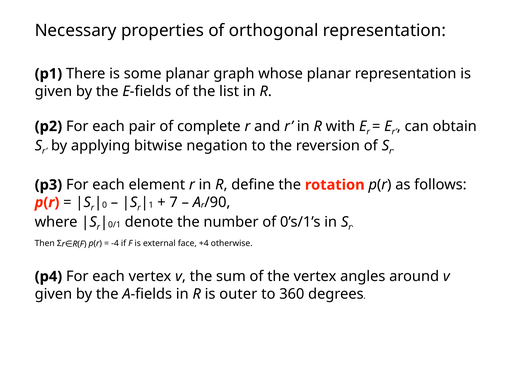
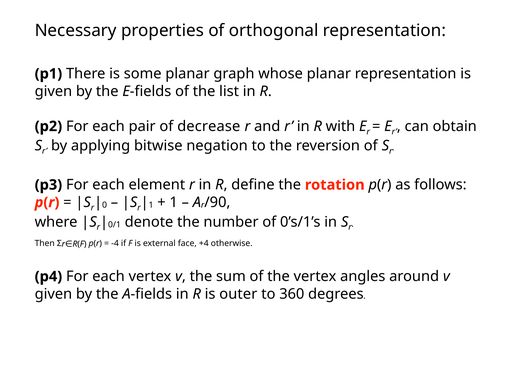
complete: complete -> decrease (209, 126)
7: 7 -> 1 (174, 203)
